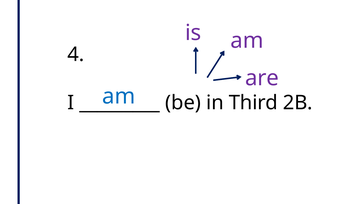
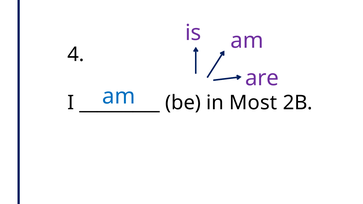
Third: Third -> Most (253, 103)
